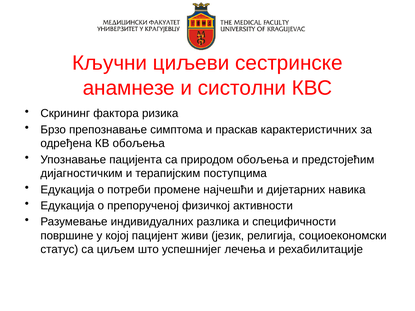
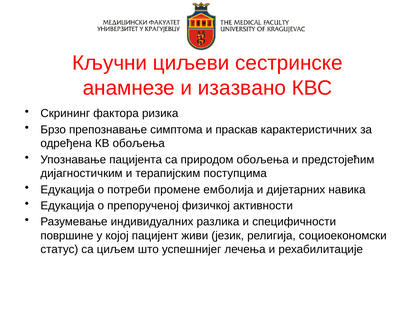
систолни: систолни -> изазвано (242, 88)
најчешћи: најчешћи -> емболија (228, 190)
